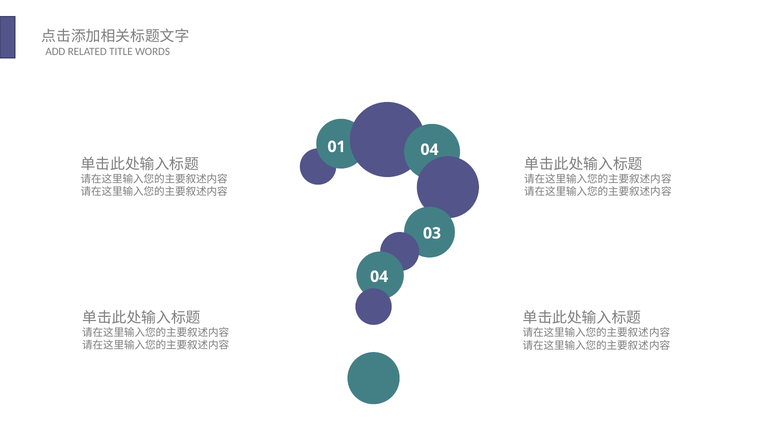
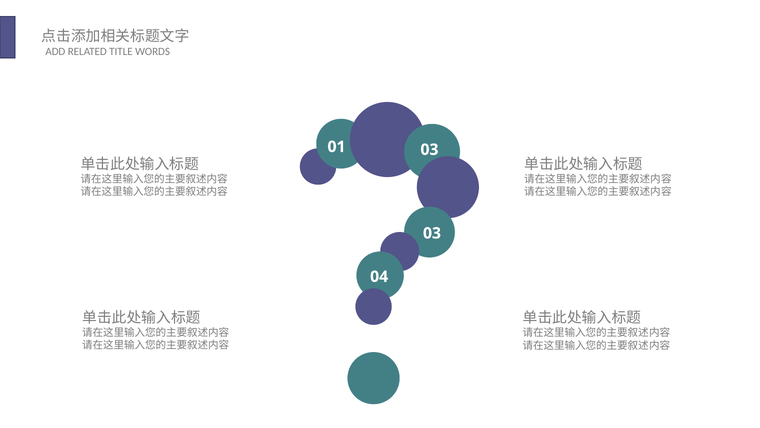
01 04: 04 -> 03 (429, 150)
